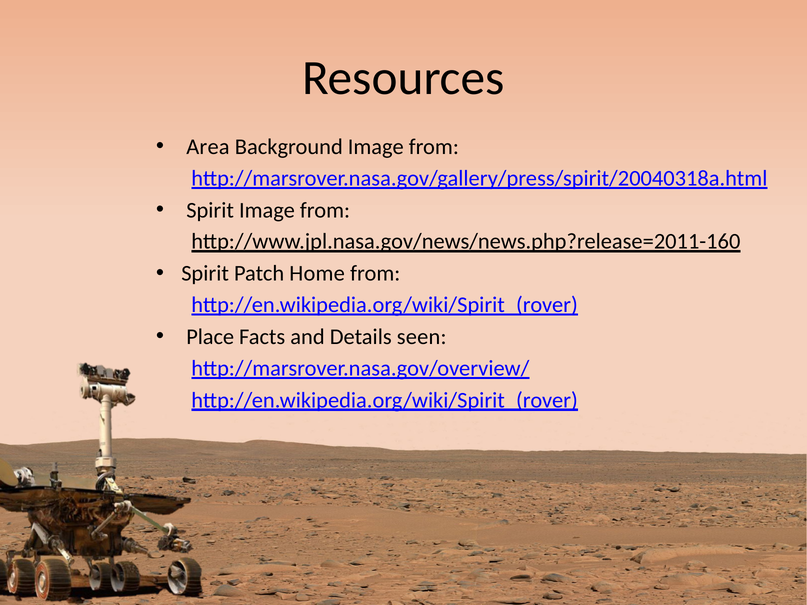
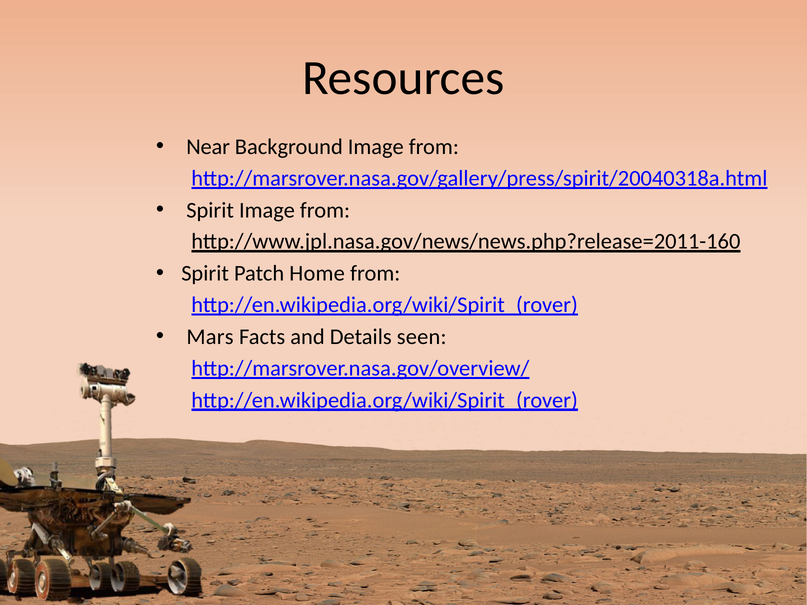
Area: Area -> Near (208, 147)
Place: Place -> Mars (210, 337)
